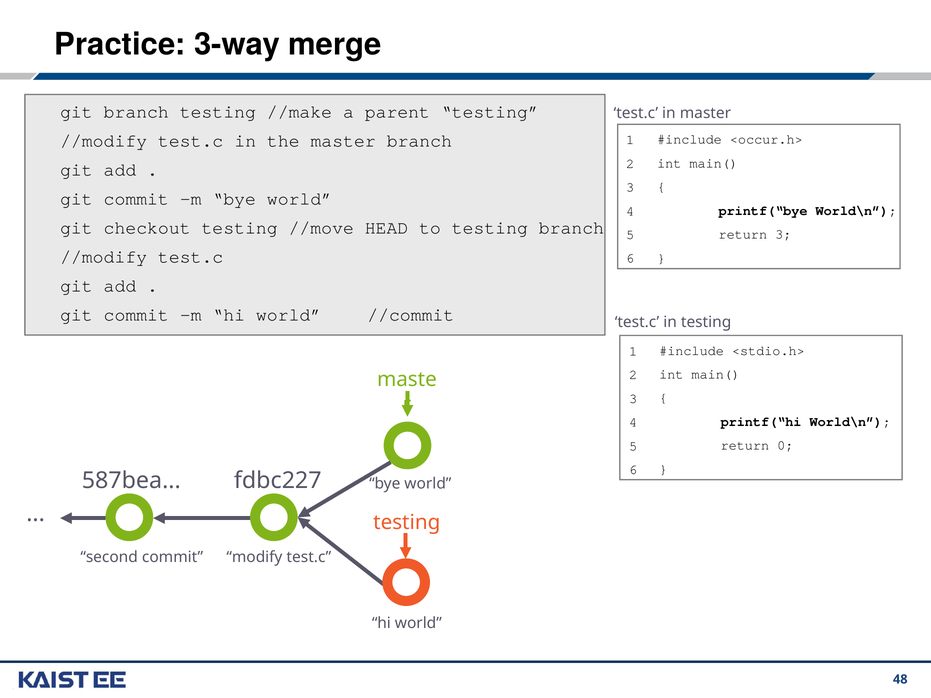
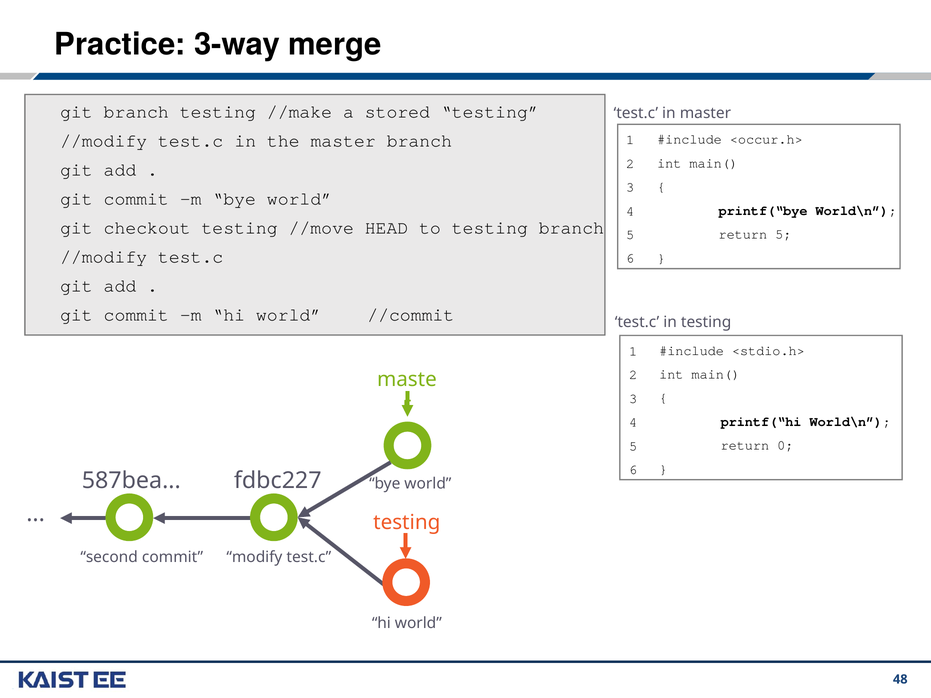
parent: parent -> stored (397, 112)
return 3: 3 -> 5 (783, 234)
